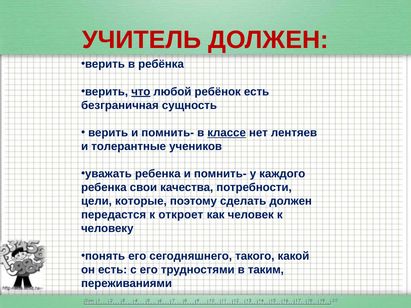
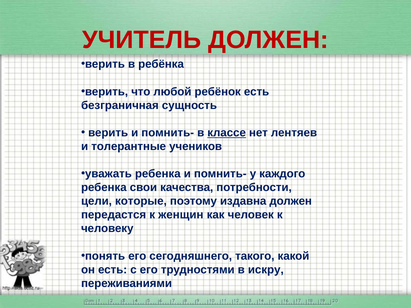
что underline: present -> none (141, 92)
сделать: сделать -> издавна (243, 201)
откроет: откроет -> женщин (181, 215)
таким: таким -> искру (266, 270)
